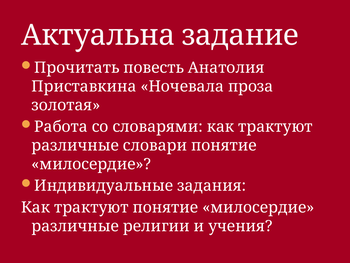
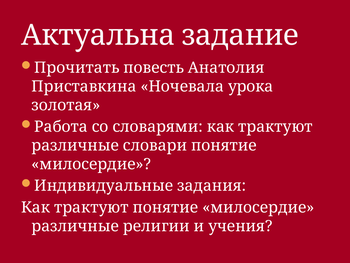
проза: проза -> урока (251, 86)
